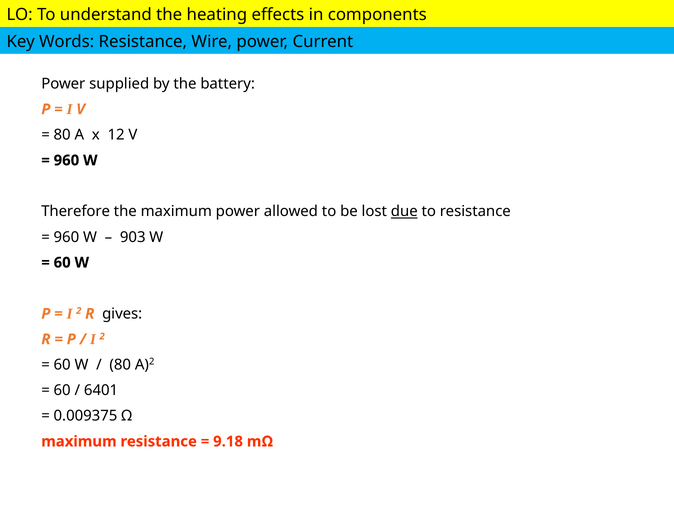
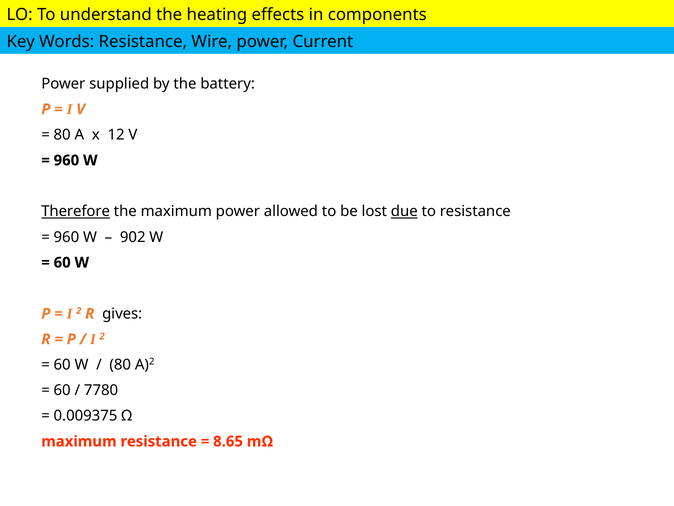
Therefore underline: none -> present (76, 211)
903: 903 -> 902 (133, 237)
6401: 6401 -> 7780 (101, 390)
9.18: 9.18 -> 8.65 (228, 441)
